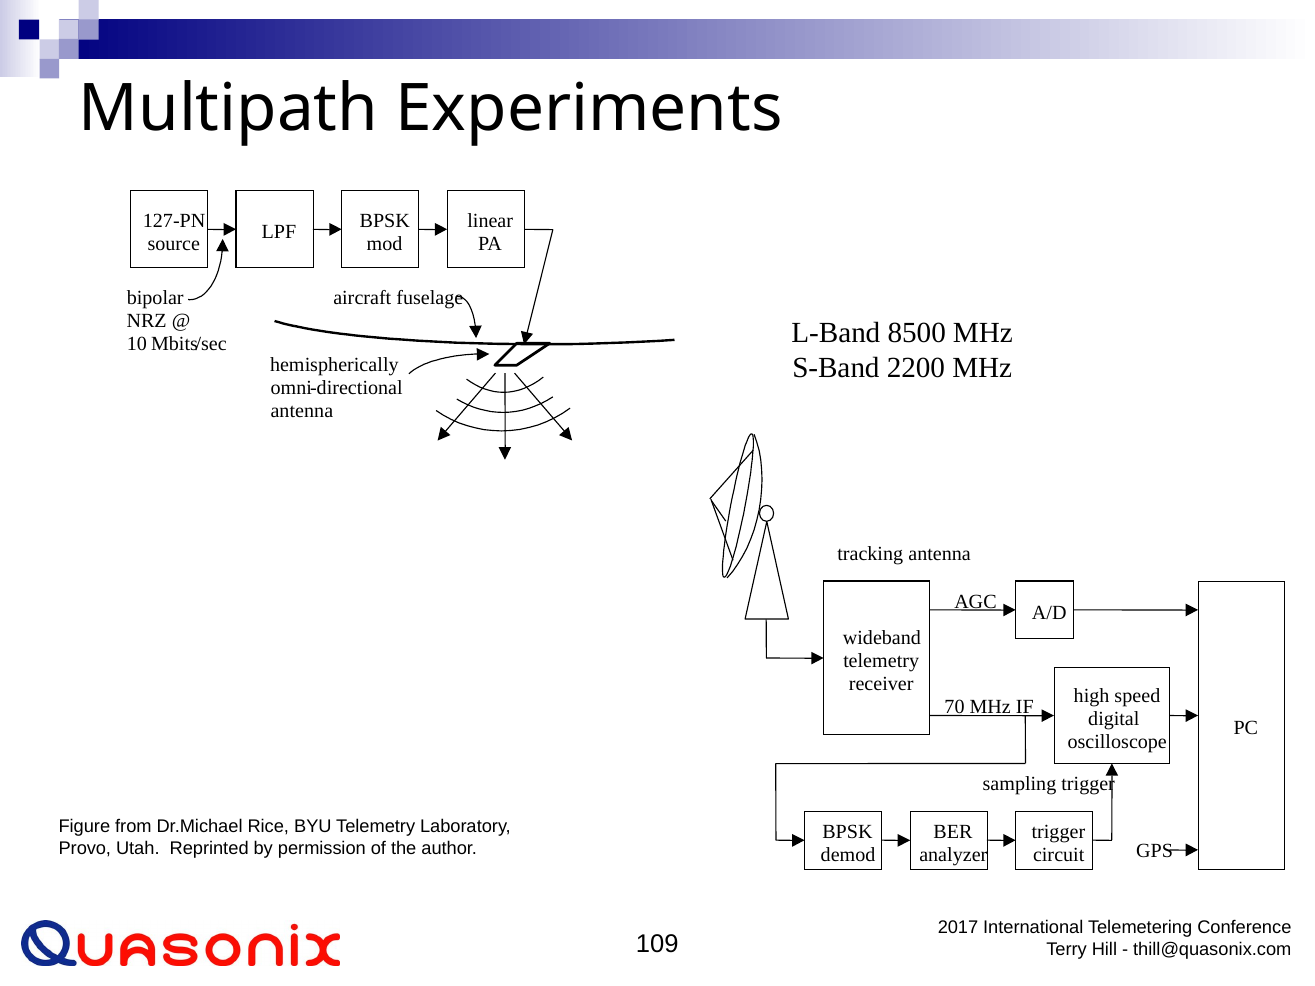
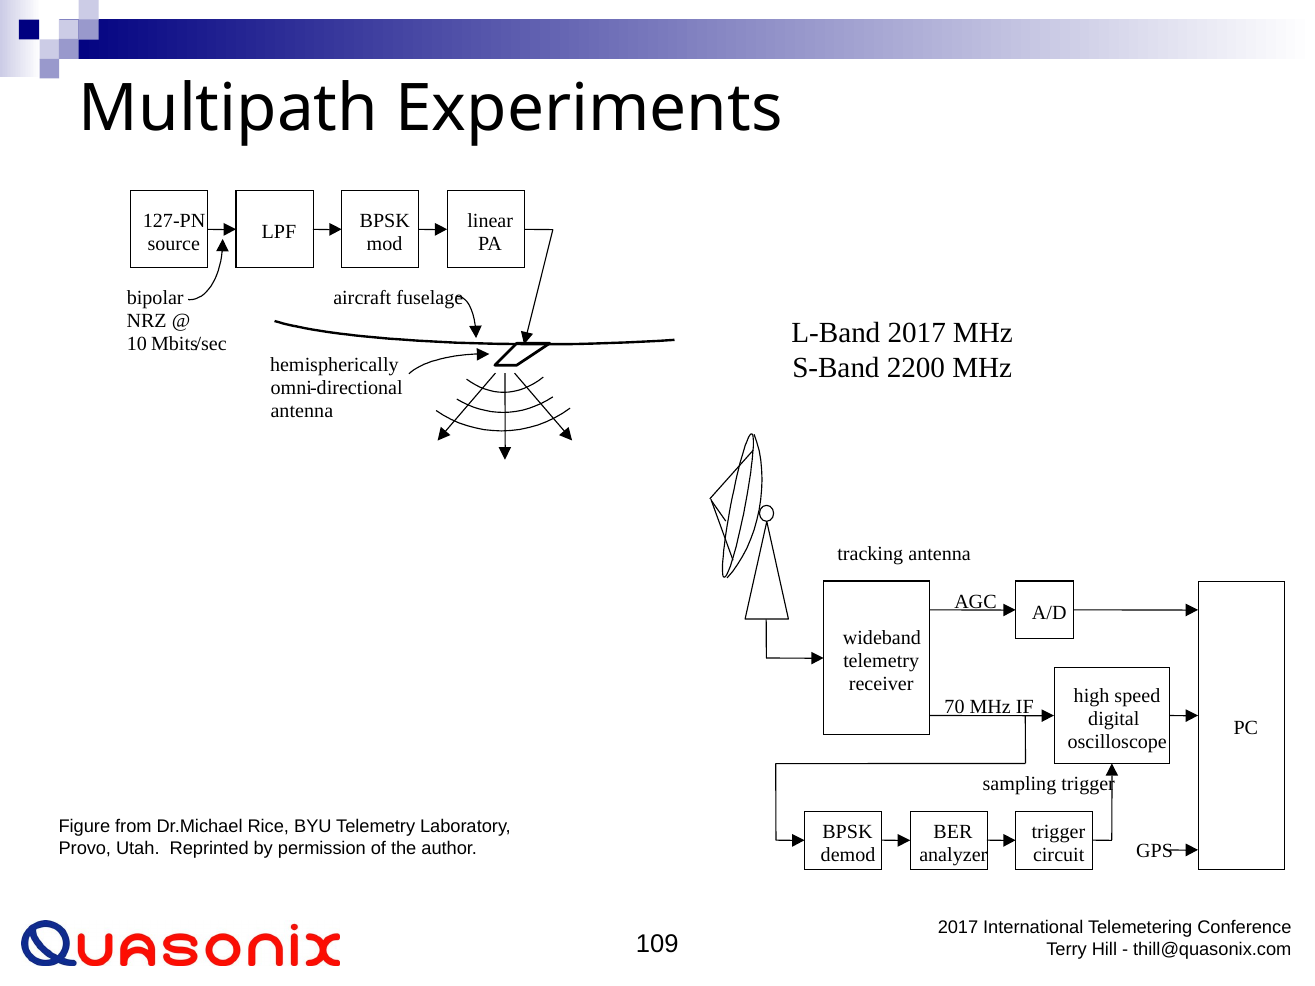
L-Band 8500: 8500 -> 2017 (917, 333)
